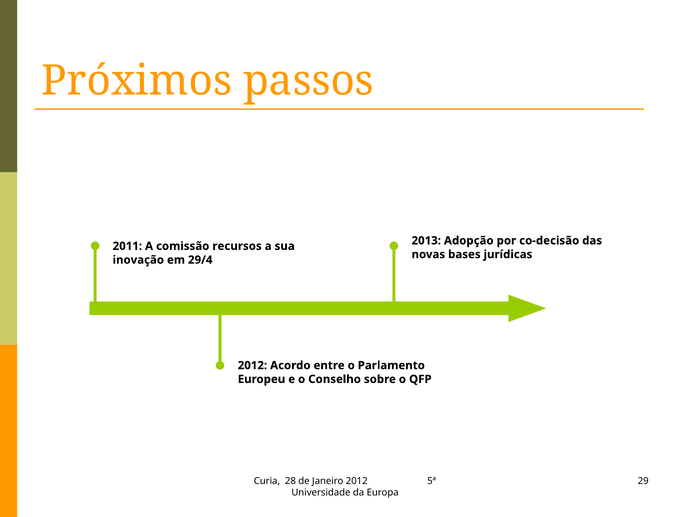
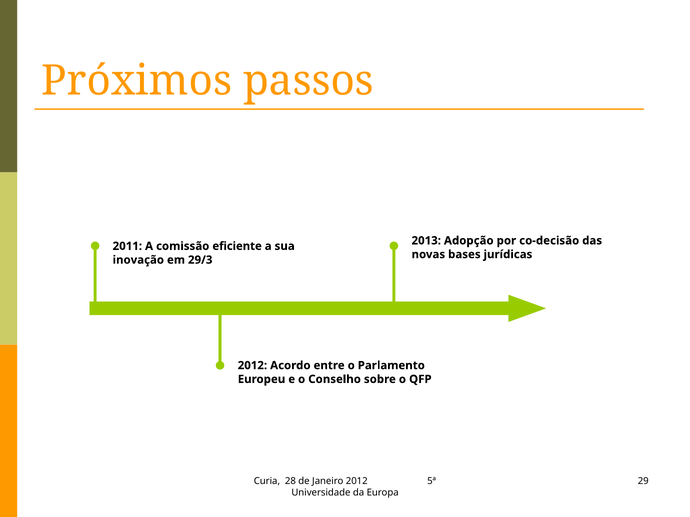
recursos: recursos -> eficiente (237, 246)
29/4: 29/4 -> 29/3 (200, 260)
